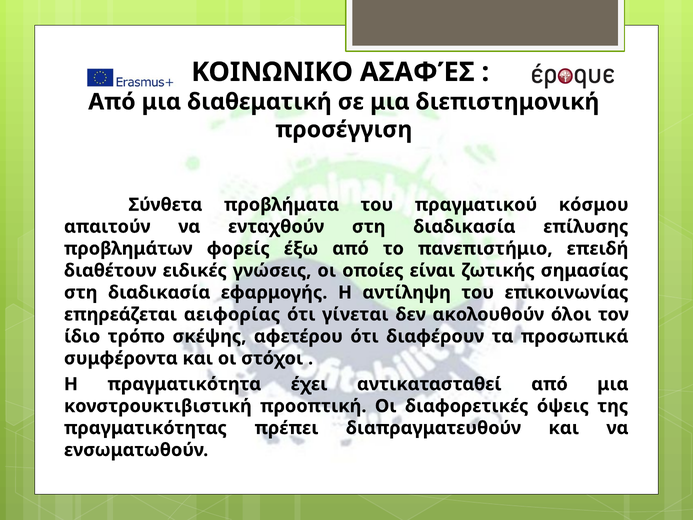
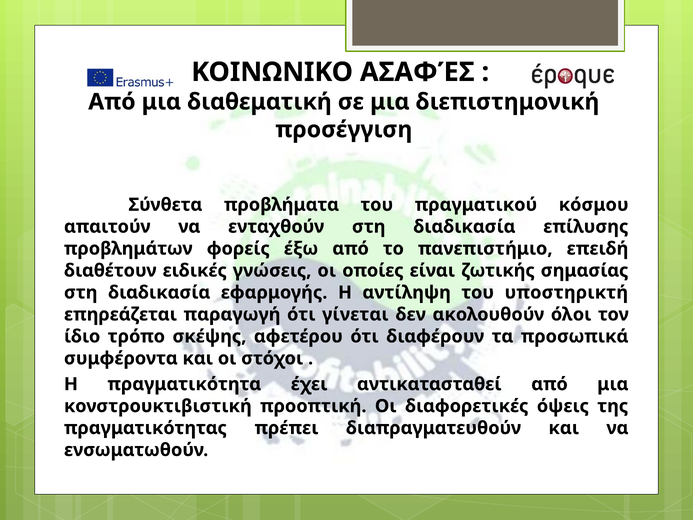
επικοινωνίας: επικοινωνίας -> υποστηρικτή (566, 292)
αειφορίας: αειφορίας -> παραγωγή (232, 314)
